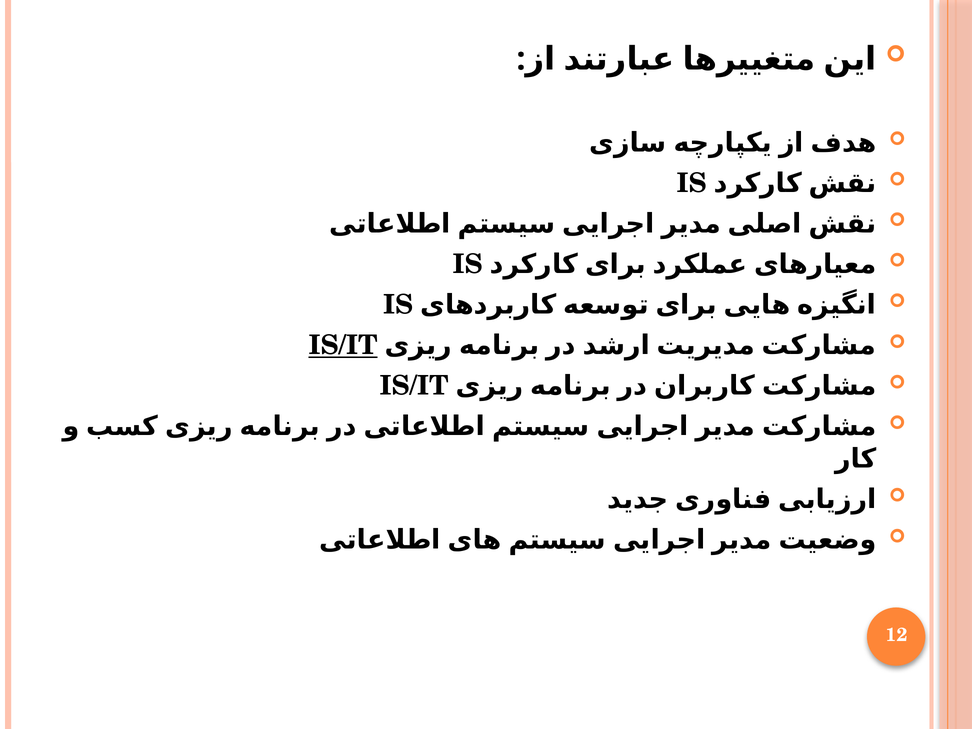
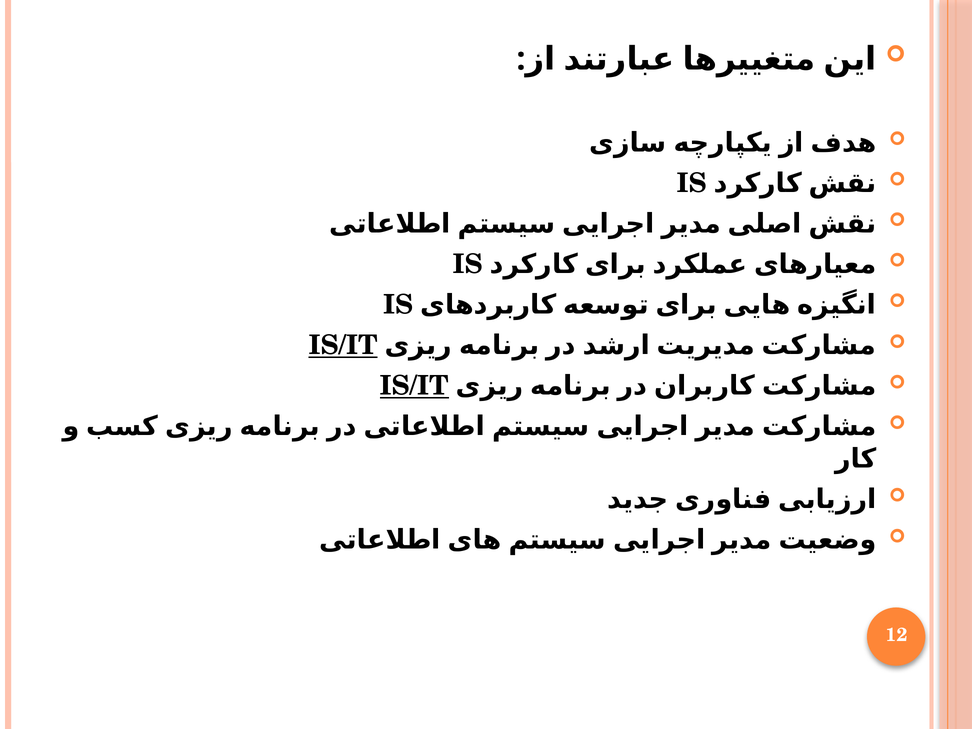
IS/IT underline: none -> present (414, 386)
